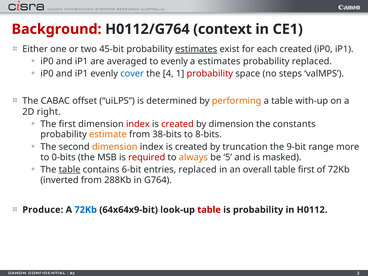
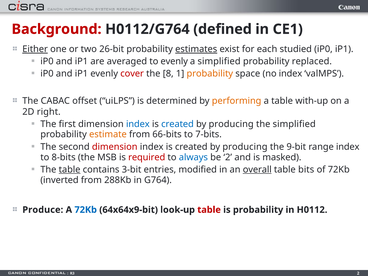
context: context -> defined (223, 29)
Either underline: none -> present (35, 49)
45-bit: 45-bit -> 26-bit (112, 49)
each created: created -> studied (296, 49)
a estimates: estimates -> simplified (219, 61)
cover colour: blue -> red (132, 74)
4: 4 -> 8 (168, 74)
probability colour: red -> orange (210, 74)
no steps: steps -> index (291, 74)
index colour: red -> blue (138, 124)
created colour: red -> blue (177, 124)
dimension: dimension -> producing (231, 124)
the constants: constants -> simplified (294, 124)
38-bits: 38-bits -> 66-bits (167, 134)
8-bits: 8-bits -> 7-bits (209, 134)
dimension colour: orange -> red (115, 147)
truncation: truncation -> producing (245, 147)
range more: more -> index (348, 147)
0-bits: 0-bits -> 8-bits (64, 157)
always colour: orange -> blue (193, 157)
be 5: 5 -> 2 (228, 157)
6-bit: 6-bit -> 3-bit (132, 170)
entries replaced: replaced -> modified (198, 170)
overall underline: none -> present (257, 170)
table first: first -> bits (306, 170)
